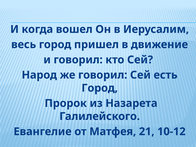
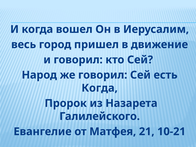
Город: Город -> Когда (100, 88)
10-12: 10-12 -> 10-21 (171, 132)
